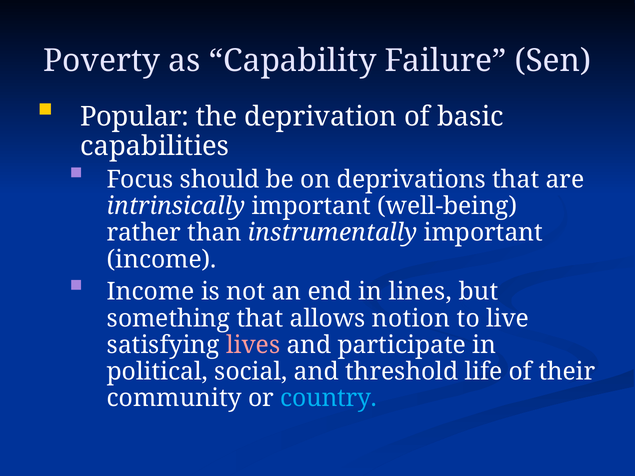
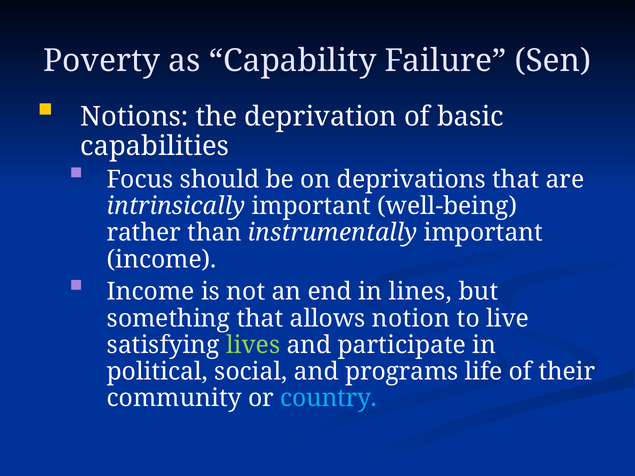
Popular: Popular -> Notions (135, 117)
lives colour: pink -> light green (253, 345)
threshold: threshold -> programs (402, 372)
